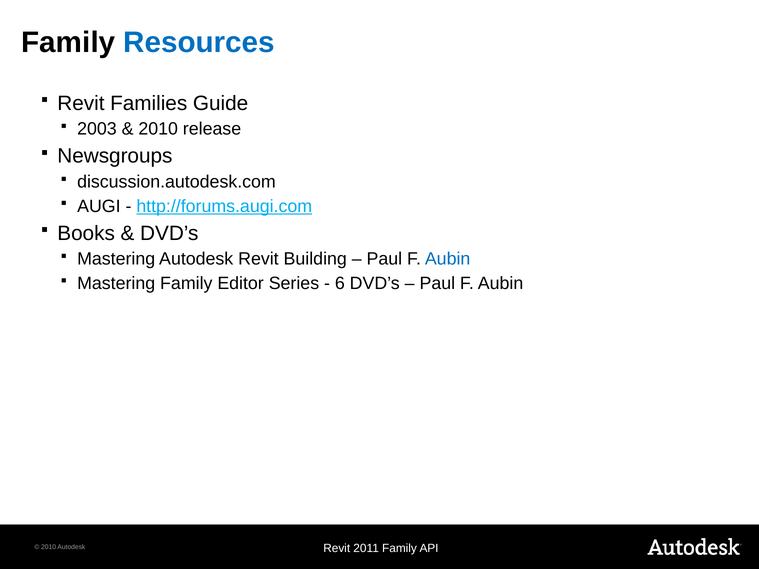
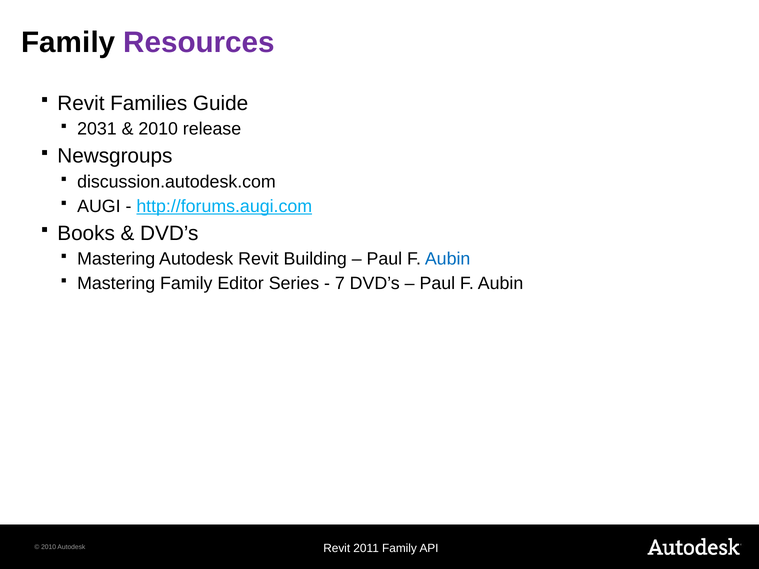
Resources colour: blue -> purple (199, 43)
2003: 2003 -> 2031 (97, 129)
6: 6 -> 7 (340, 283)
